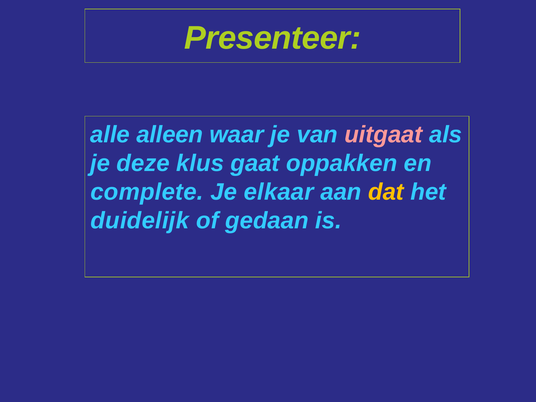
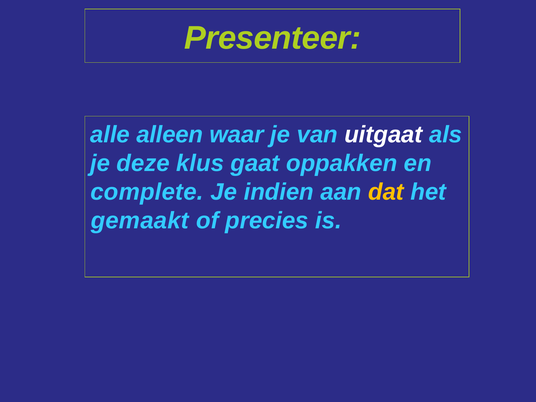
uitgaat colour: pink -> white (383, 135)
elkaar: elkaar -> indien (279, 192)
duidelijk: duidelijk -> gemaakt (140, 221)
gedaan: gedaan -> precies (267, 221)
